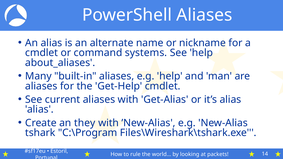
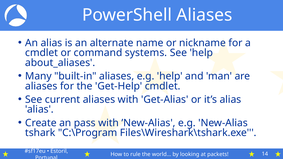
they: they -> pass (85, 123)
